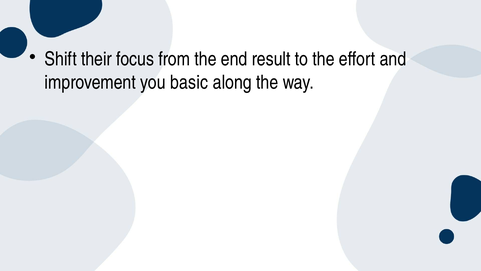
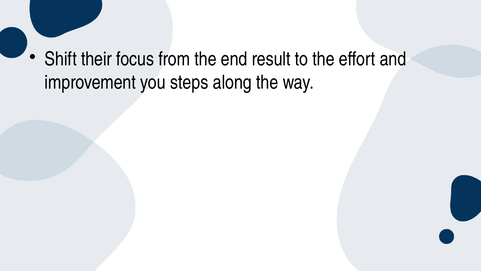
basic: basic -> steps (189, 82)
